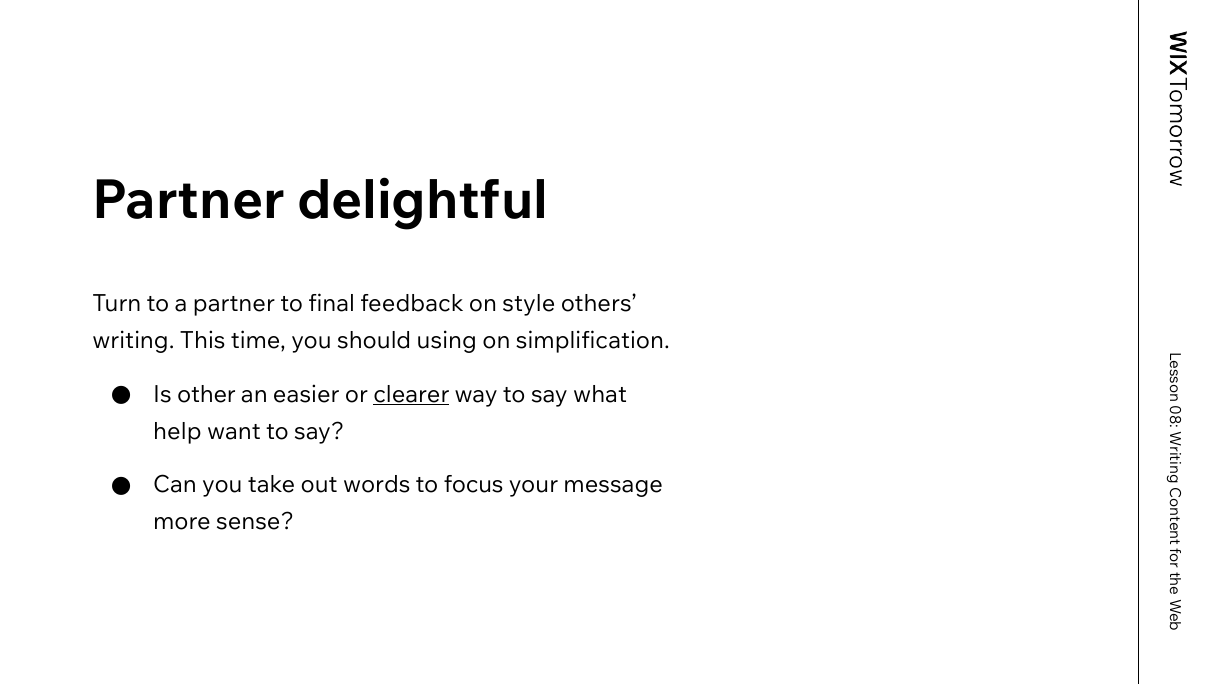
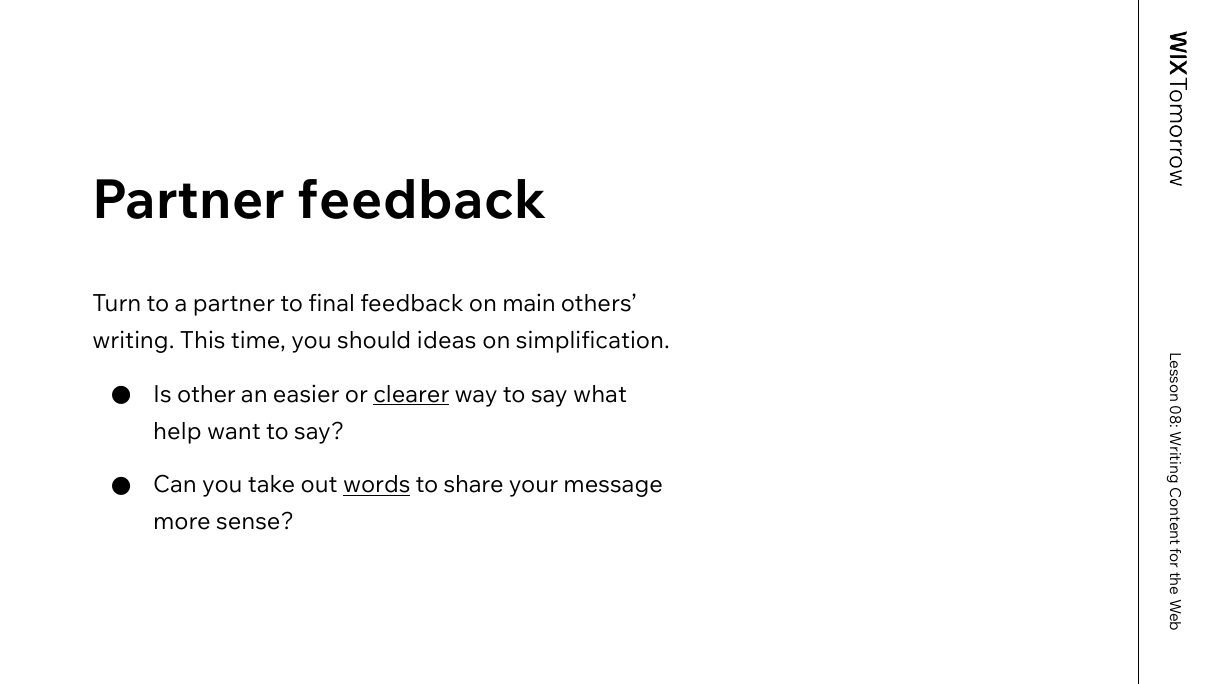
Partner delightful: delightful -> feedback (422, 201)
style: style -> main (529, 304)
using: using -> ideas (447, 340)
words underline: none -> present (377, 485)
focus: focus -> share (474, 485)
